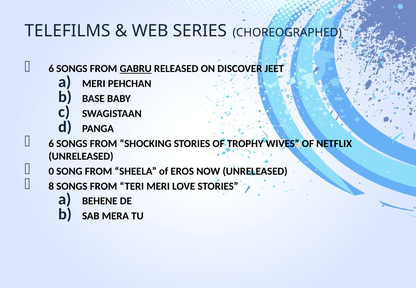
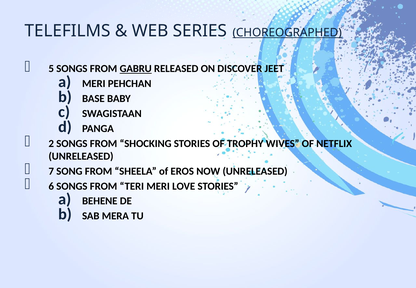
CHOREOGRAPHED underline: none -> present (287, 33)
6: 6 -> 5 (51, 69)
6: 6 -> 2 (51, 143)
0: 0 -> 7 (51, 171)
8: 8 -> 6 (51, 186)
